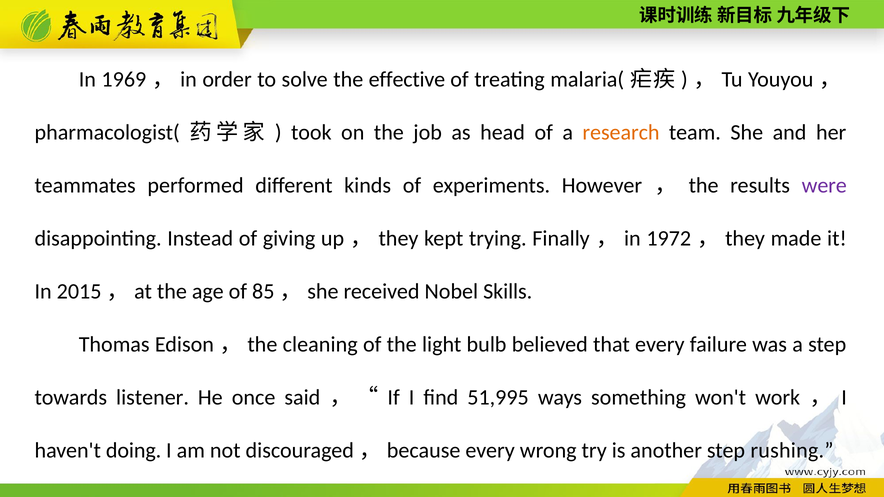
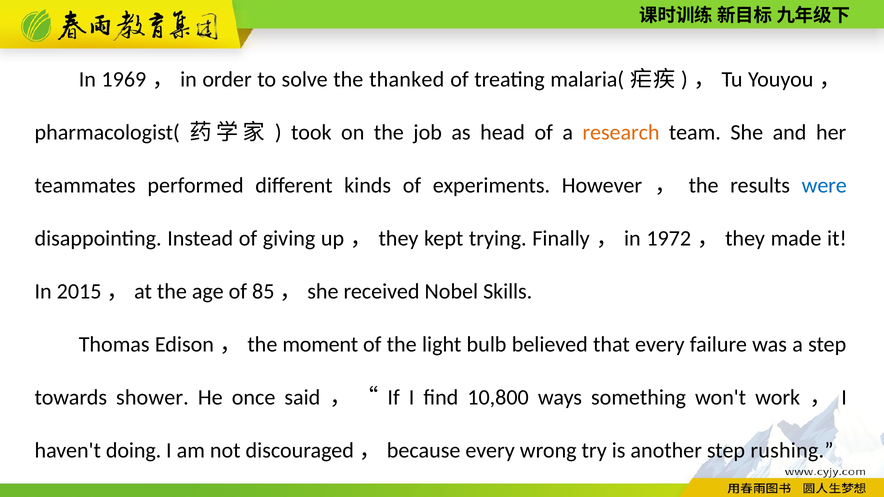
effective: effective -> thanked (407, 79)
were colour: purple -> blue (824, 185)
cleaning: cleaning -> moment (320, 344)
listener: listener -> shower (152, 397)
51,995: 51,995 -> 10,800 (498, 397)
